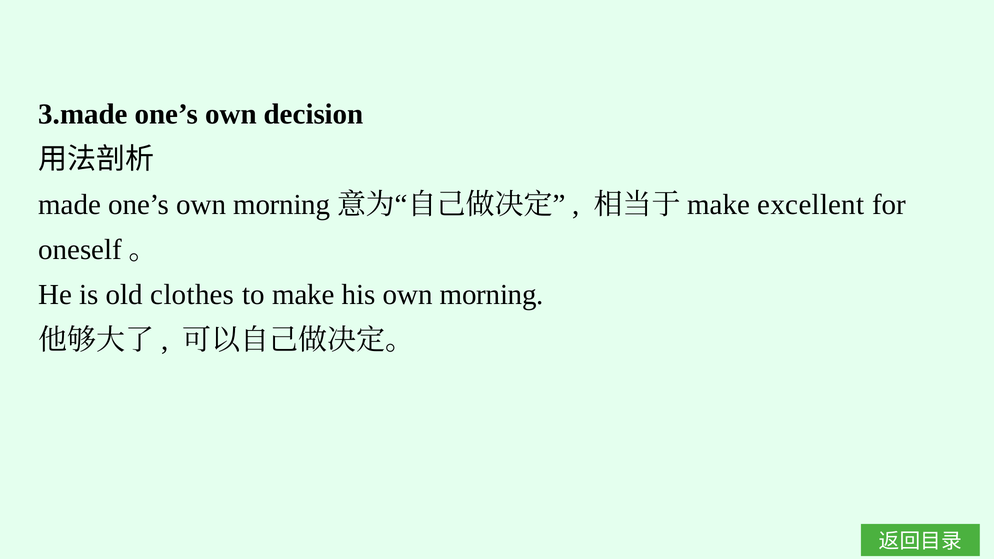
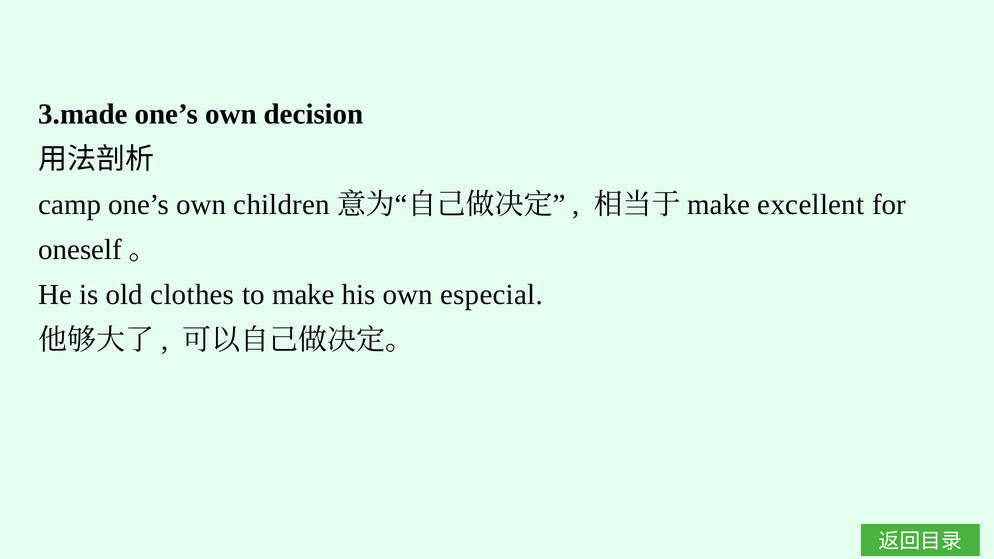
made: made -> camp (70, 205)
one’s own morning: morning -> children (282, 205)
his own morning: morning -> especial (492, 295)
